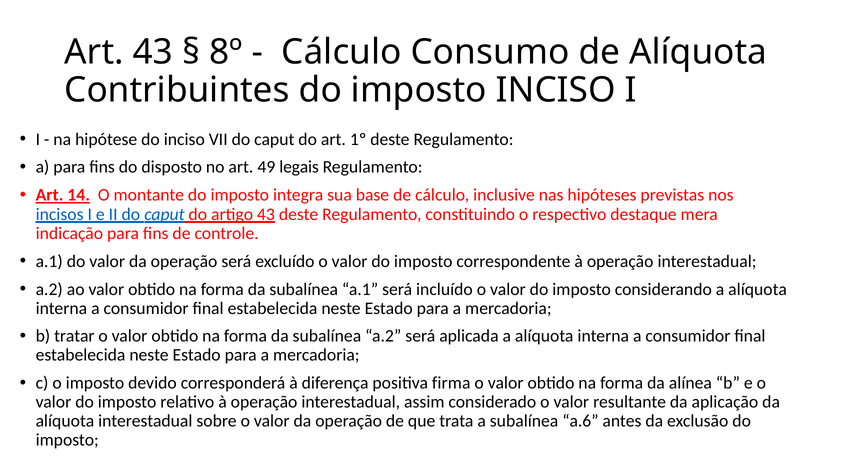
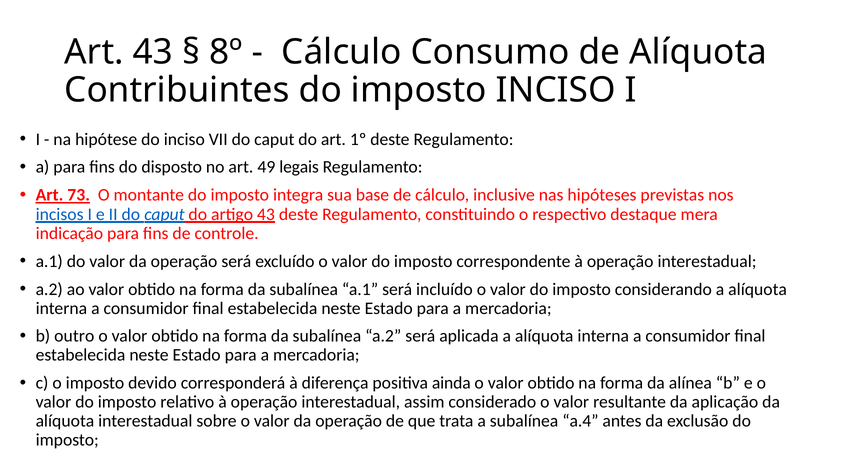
14: 14 -> 73 (79, 195)
tratar: tratar -> outro (74, 336)
firma: firma -> ainda (451, 383)
a.6: a.6 -> a.4 (580, 421)
